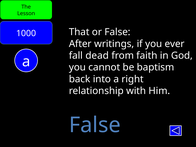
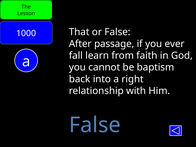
writings: writings -> passage (114, 44)
dead: dead -> learn (97, 56)
